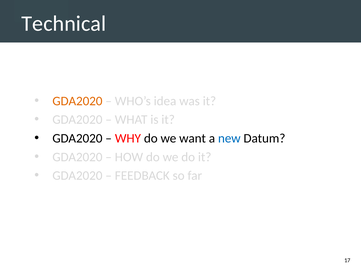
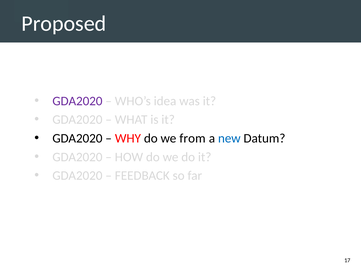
Technical: Technical -> Proposed (64, 24)
GDA2020 colour: orange -> purple (77, 101)
want: want -> from (192, 138)
